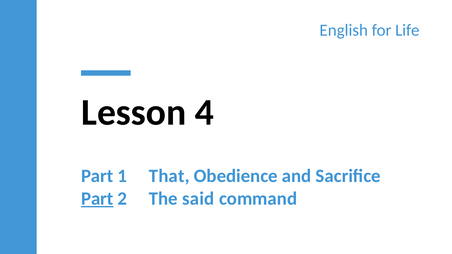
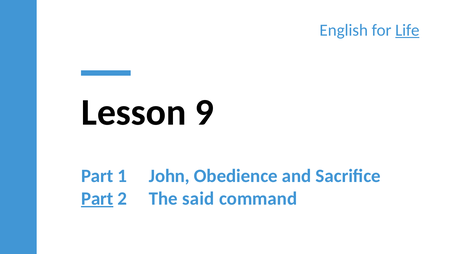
Life underline: none -> present (407, 30)
4: 4 -> 9 (204, 113)
That: That -> John (169, 176)
